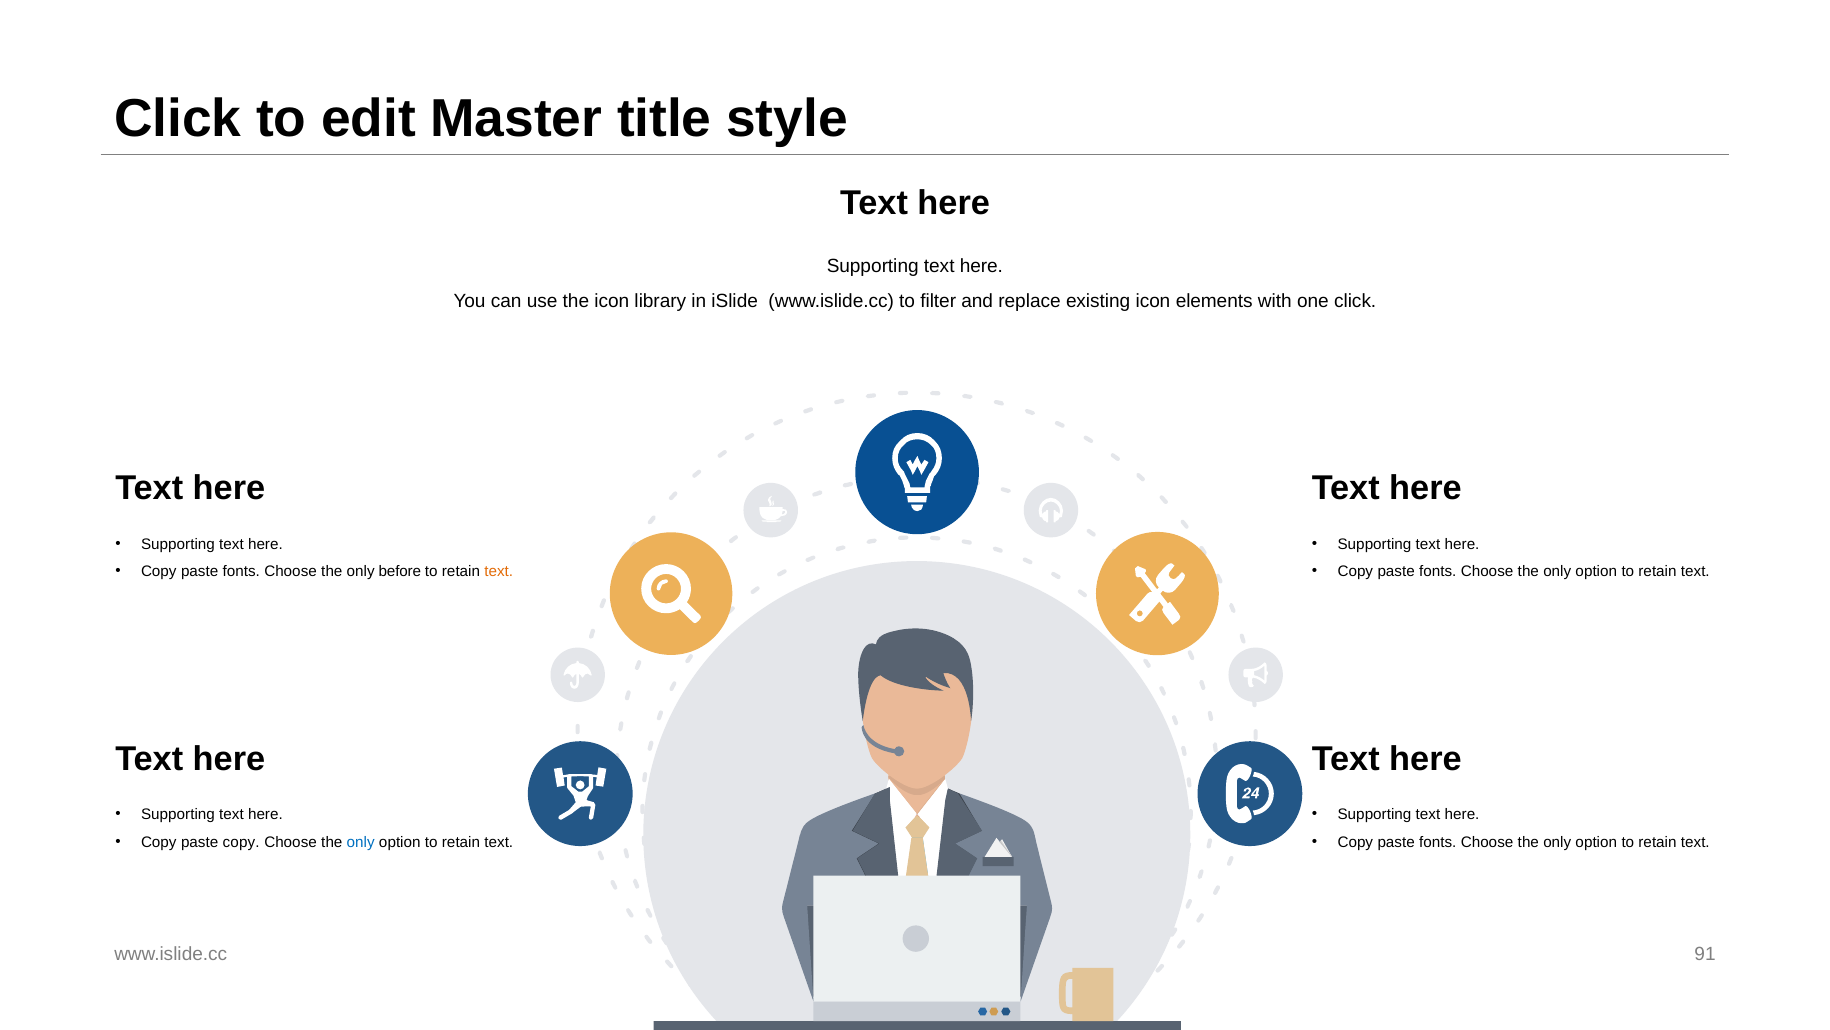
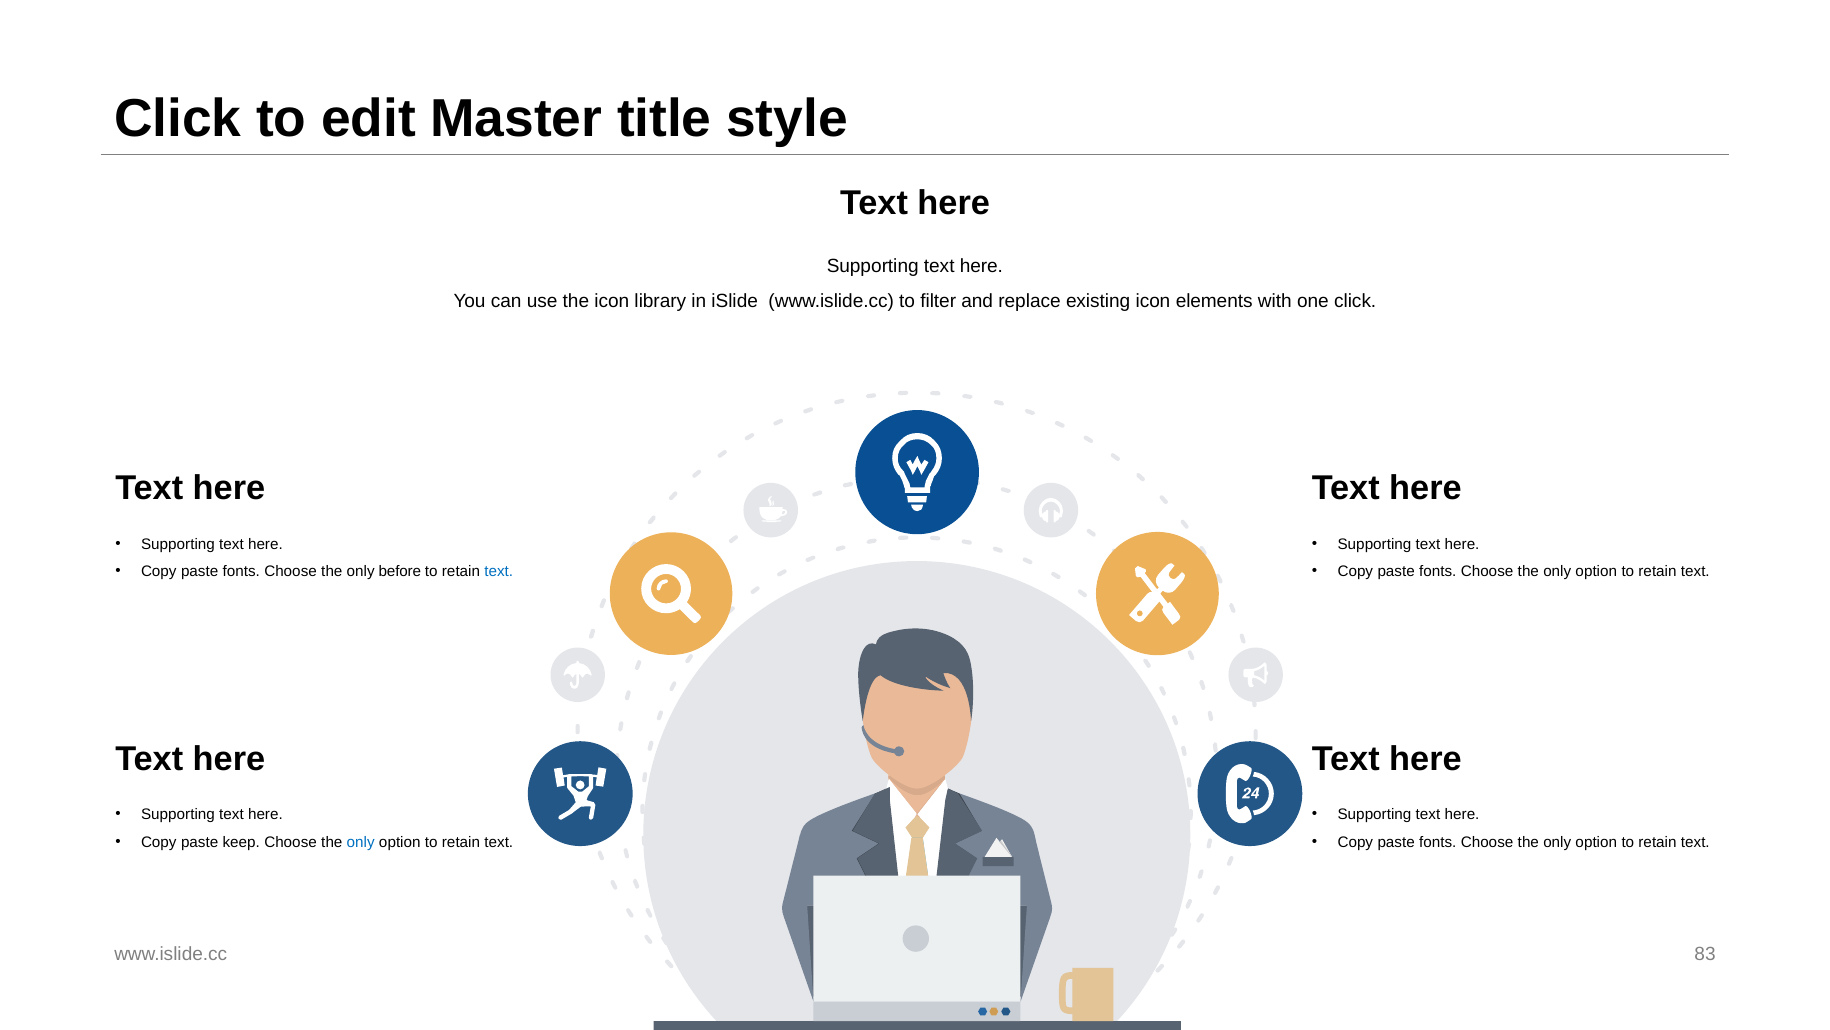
text colour: orange -> blue (499, 571)
paste copy: copy -> keep (241, 842)
91: 91 -> 83 (1705, 953)
